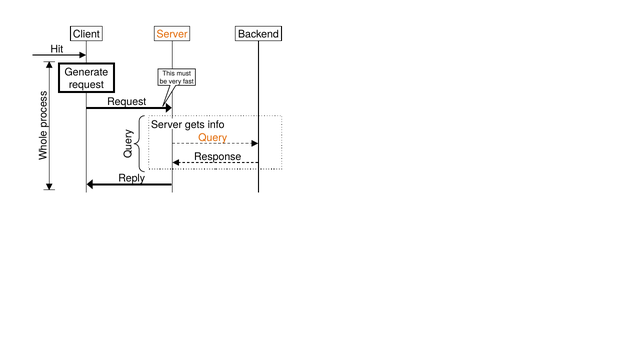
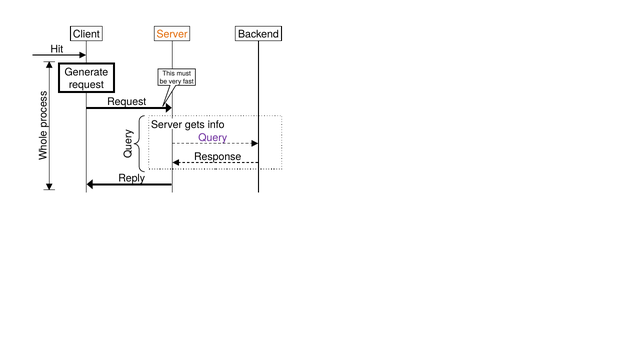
Query colour: orange -> purple (213, 138)
